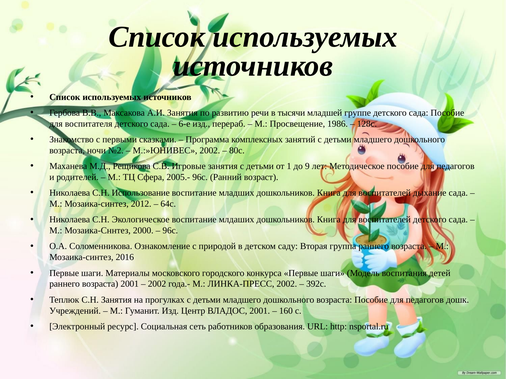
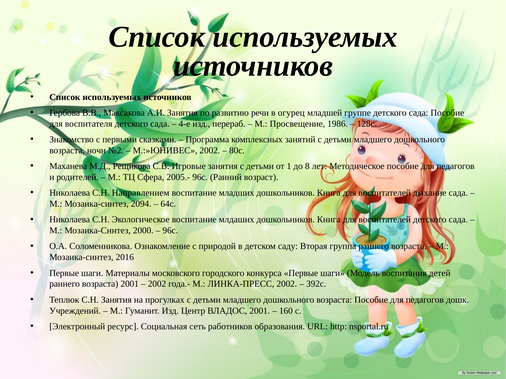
тысячи: тысячи -> огурец (291, 113)
6-е: 6-е -> 4-е (184, 124)
9: 9 -> 8 (307, 166)
Использование: Использование -> Направлением (141, 193)
2012: 2012 -> 2094 (141, 204)
